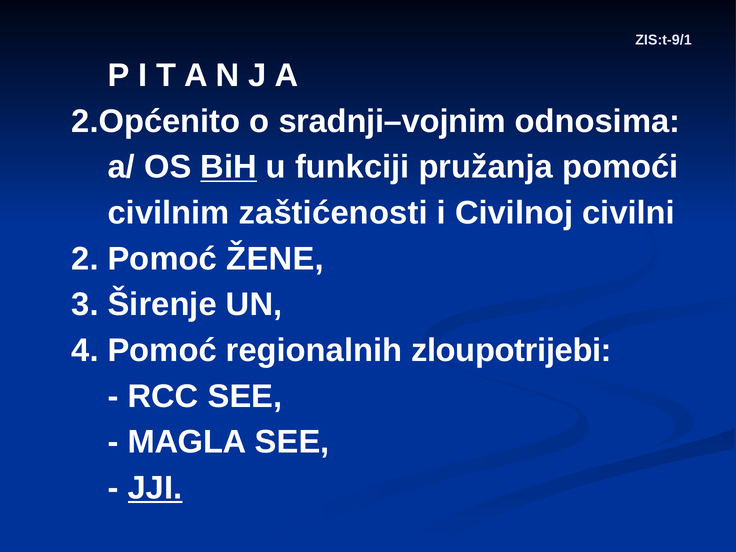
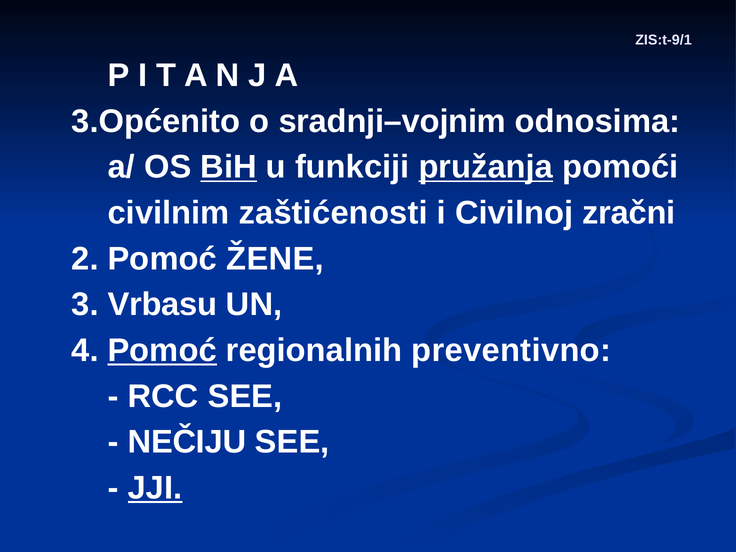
2.Općenito: 2.Općenito -> 3.Općenito (156, 121)
pružanja underline: none -> present (486, 167)
civilni: civilni -> zračni (629, 213)
Širenje: Širenje -> Vrbasu (162, 305)
Pomoć underline: none -> present (162, 350)
zloupotrijebi: zloupotrijebi -> preventivno (511, 350)
MAGLA: MAGLA -> NEČIJU (187, 442)
